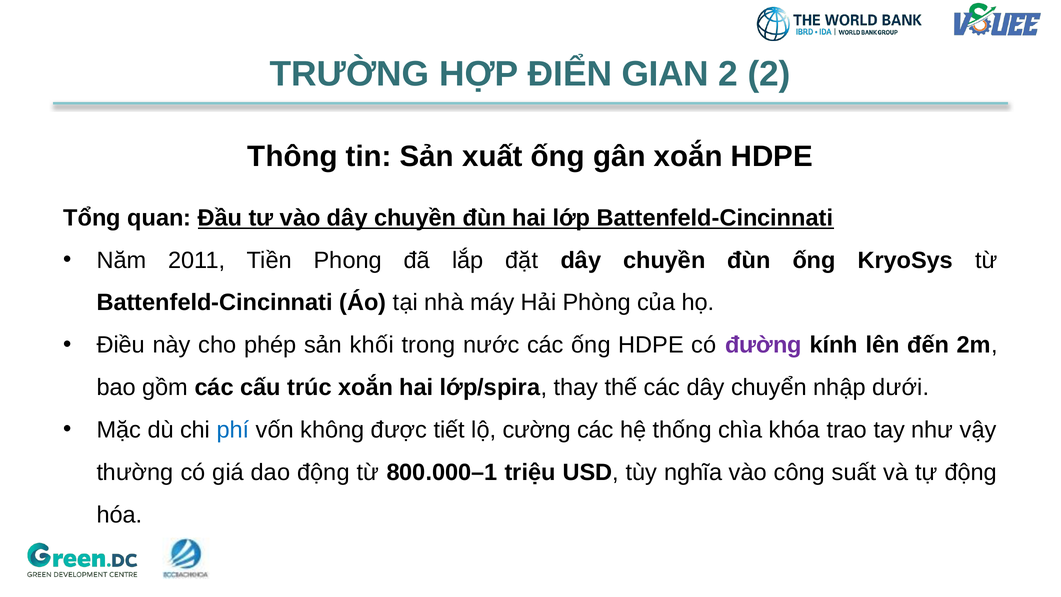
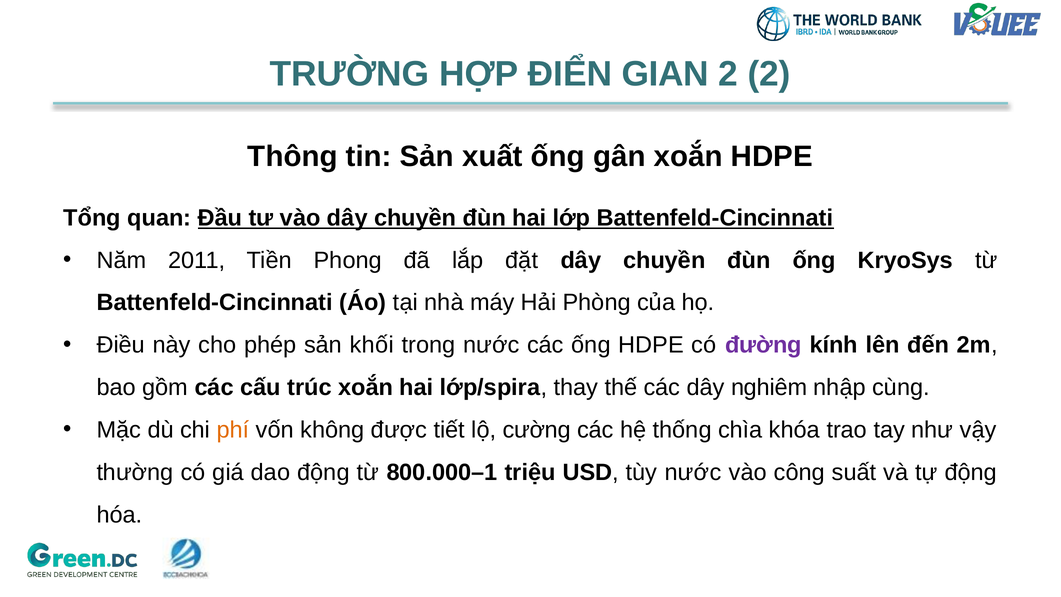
chuyển: chuyển -> nghiêm (769, 387)
dưới: dưới -> cùng (901, 387)
phí colour: blue -> orange (233, 430)
tùy nghĩa: nghĩa -> nước (693, 472)
